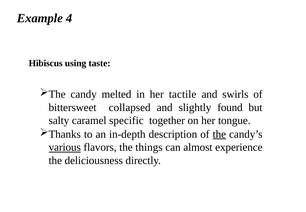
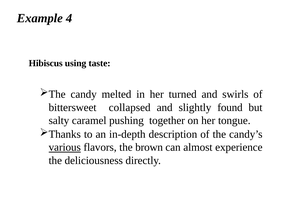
tactile: tactile -> turned (183, 94)
specific: specific -> pushing (126, 120)
the underline: present -> none (219, 134)
things: things -> brown (149, 147)
